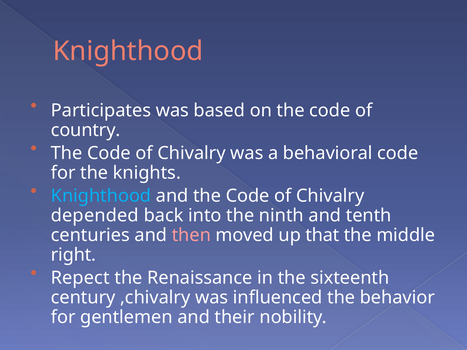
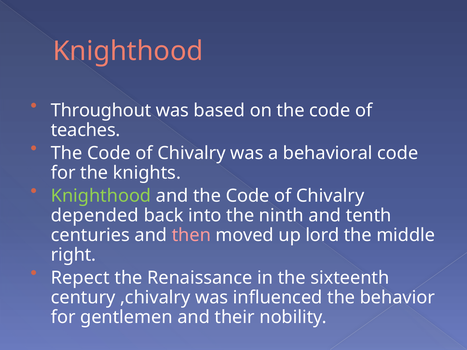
Participates: Participates -> Throughout (101, 111)
country: country -> teaches (86, 130)
Knighthood colour: light blue -> light green (101, 196)
that: that -> lord (322, 235)
